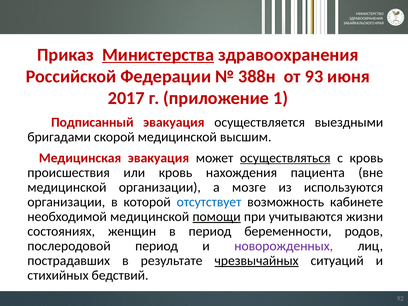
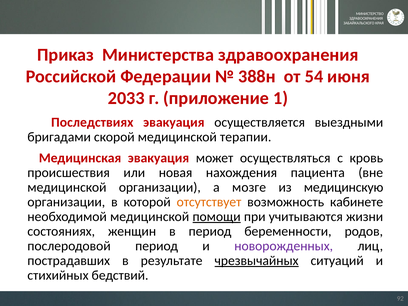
Министерства underline: present -> none (158, 55)
93: 93 -> 54 (314, 77)
2017: 2017 -> 2033 (126, 98)
Подписанный: Подписанный -> Последствиях (92, 122)
высшим: высшим -> терапии (246, 137)
осуществляться underline: present -> none (285, 158)
или кровь: кровь -> новая (176, 173)
используются: используются -> медицинскую (344, 187)
отсутствует colour: blue -> orange (209, 202)
